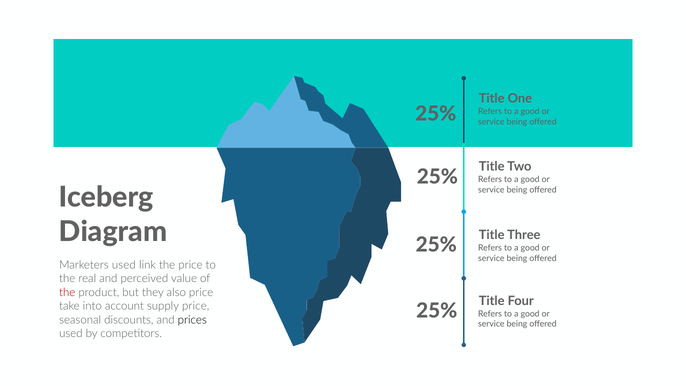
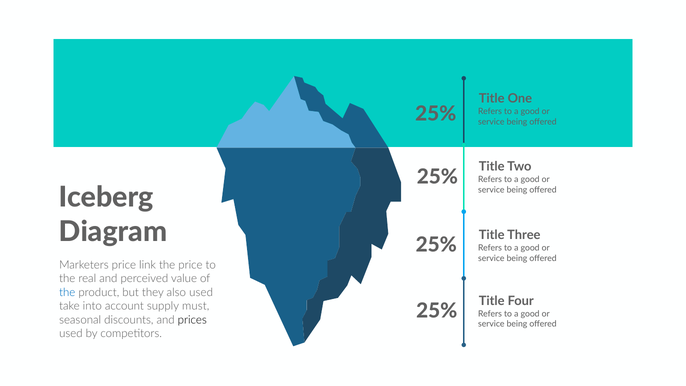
Marketers used: used -> price (124, 265)
the colour: red -> blue (67, 292)
also price: price -> used (201, 292)
supply price: price -> must (196, 306)
